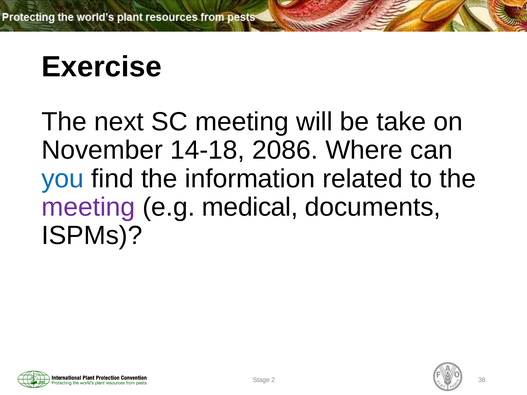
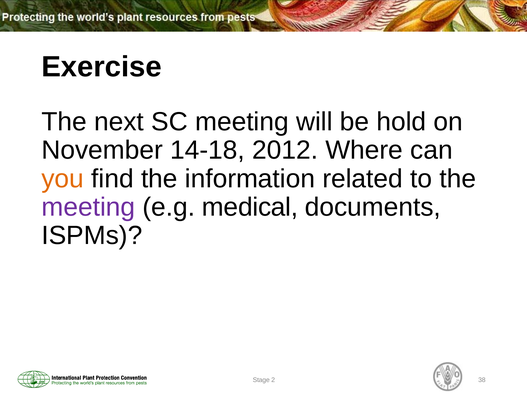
take: take -> hold (401, 122)
2086: 2086 -> 2012 (285, 150)
you colour: blue -> orange (63, 179)
